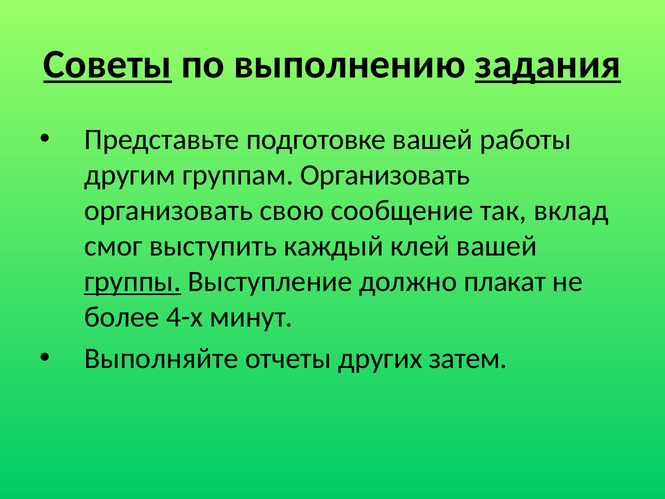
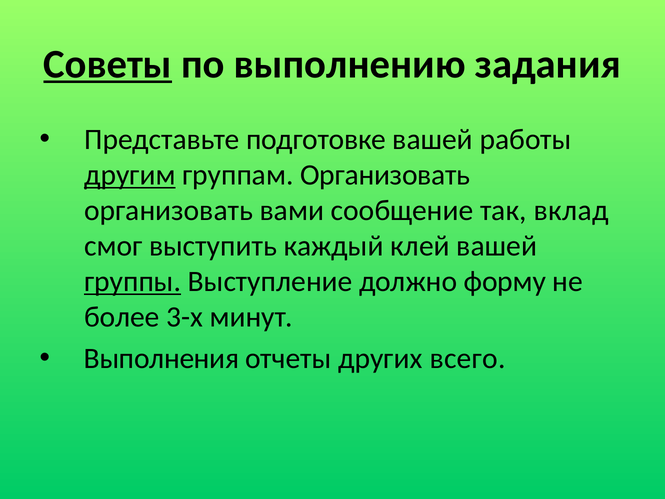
задания underline: present -> none (548, 64)
другим underline: none -> present (130, 175)
свою: свою -> вами (292, 210)
плакат: плакат -> форму (505, 281)
4-х: 4-х -> 3-х (185, 317)
Выполняйте: Выполняйте -> Выполнения (161, 358)
затем: затем -> всего (468, 358)
